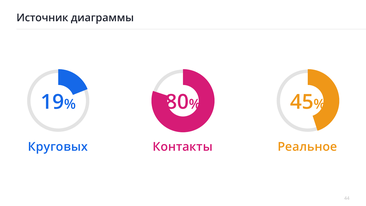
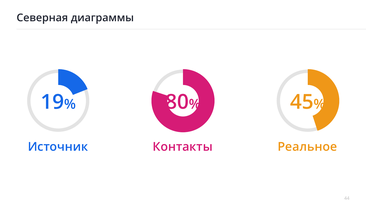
Источник: Источник -> Северная (42, 18)
Круговых: Круговых -> Источник (58, 147)
